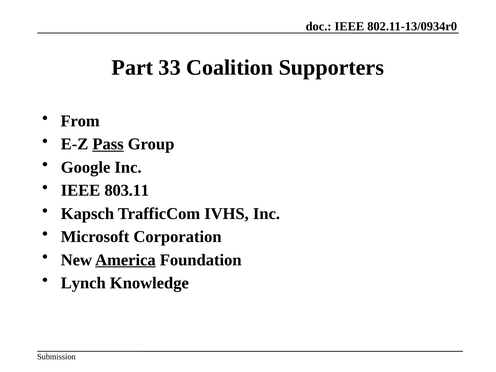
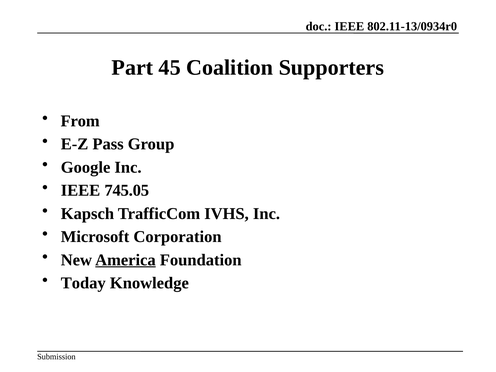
33: 33 -> 45 (170, 68)
Pass underline: present -> none (108, 144)
803.11: 803.11 -> 745.05 (127, 190)
Lynch: Lynch -> Today (83, 283)
